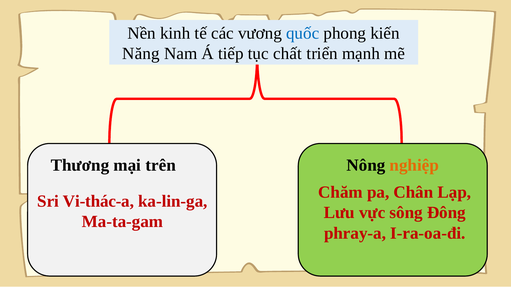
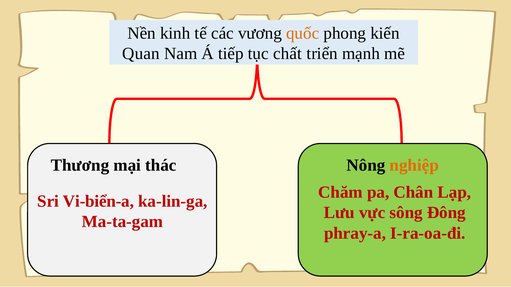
quốc colour: blue -> orange (303, 33)
Năng: Năng -> Quan (141, 54)
trên: trên -> thác (161, 165)
Vi-thác-a: Vi-thác-a -> Vi-biển-a (98, 201)
